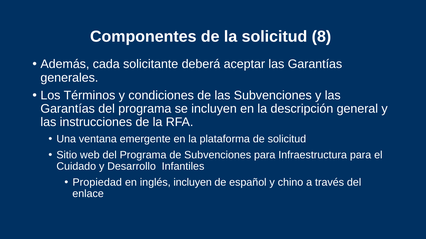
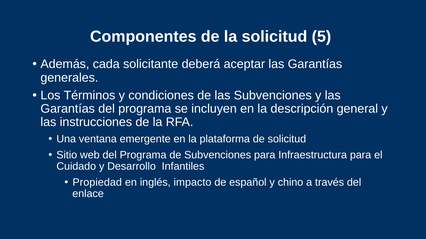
8: 8 -> 5 (321, 37)
inglés incluyen: incluyen -> impacto (193, 183)
